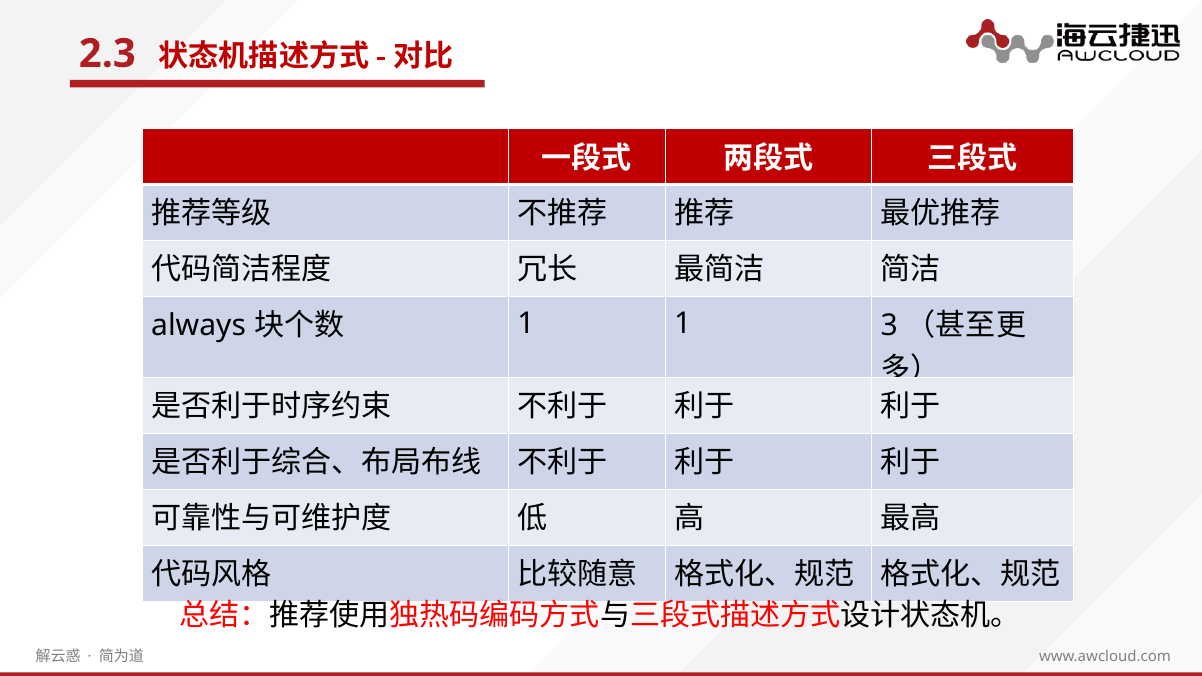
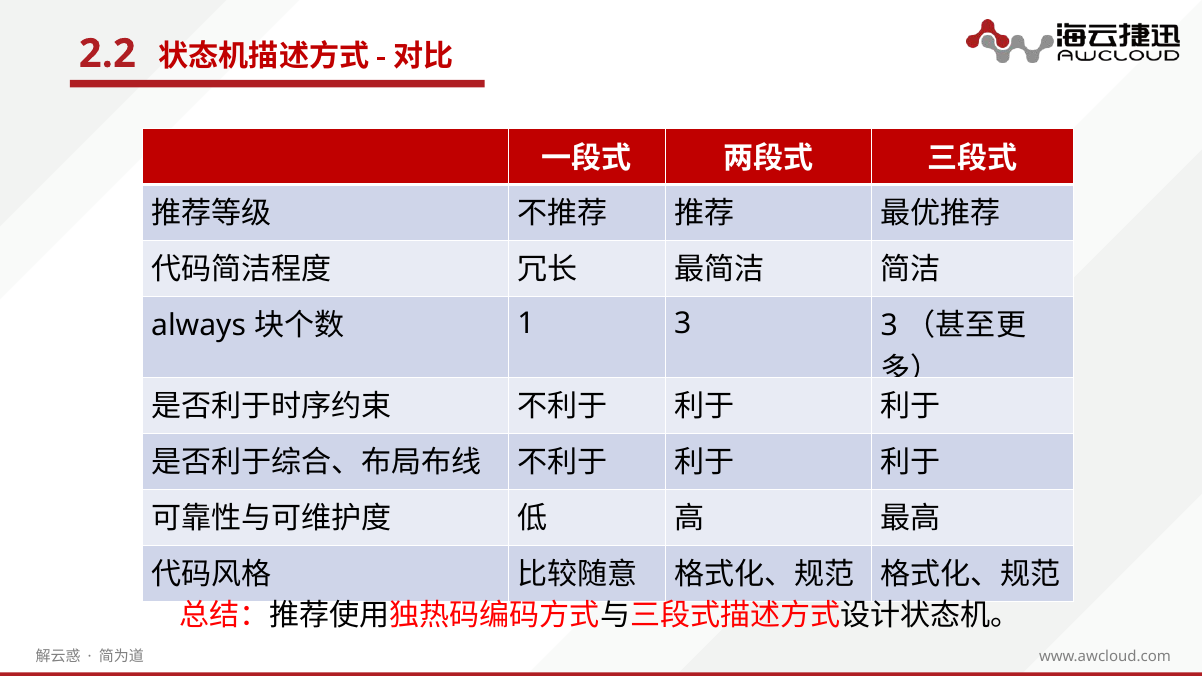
2.3: 2.3 -> 2.2 (107, 54)
1 1: 1 -> 3 (683, 323)
